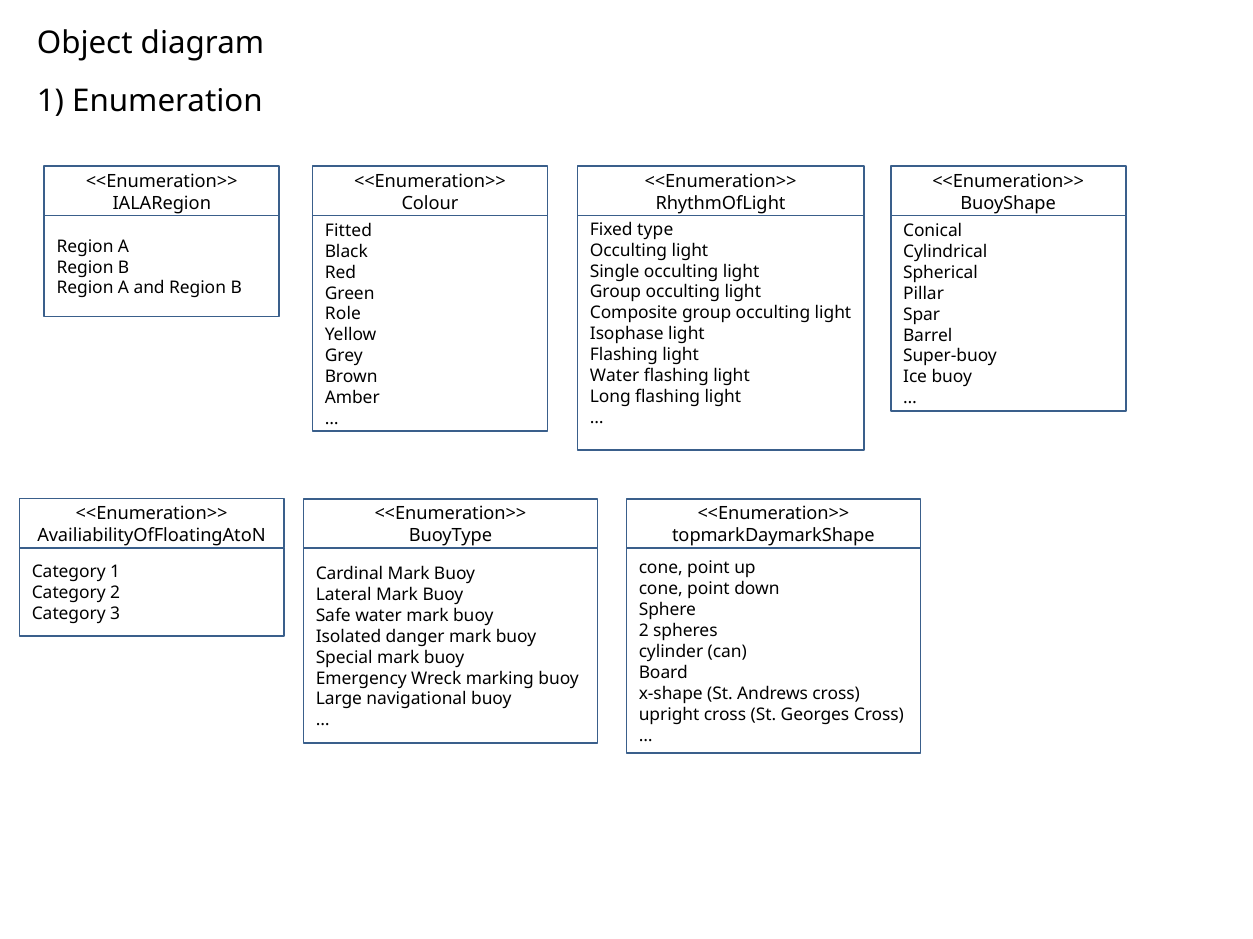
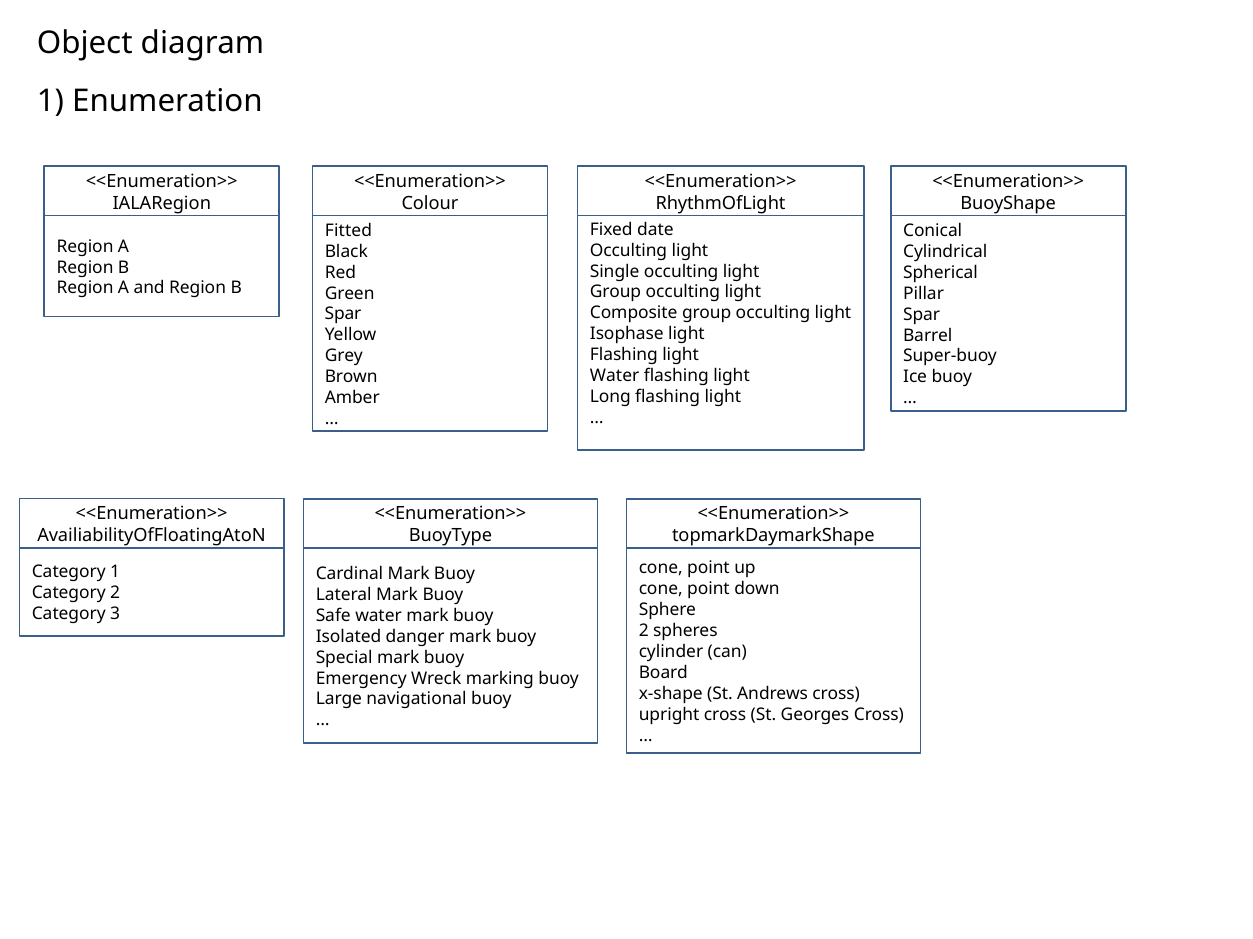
type: type -> date (655, 230)
Role: Role -> Spar (343, 314)
